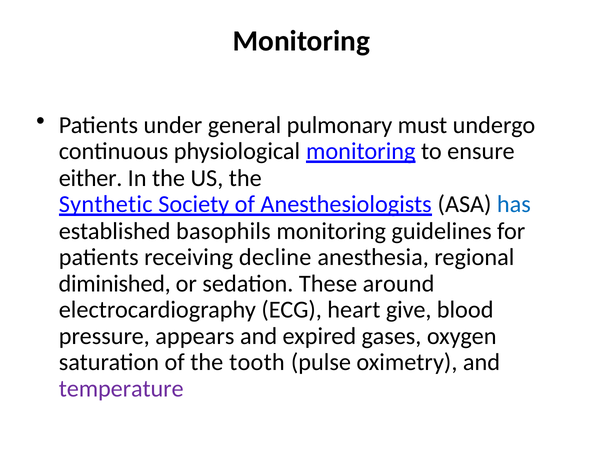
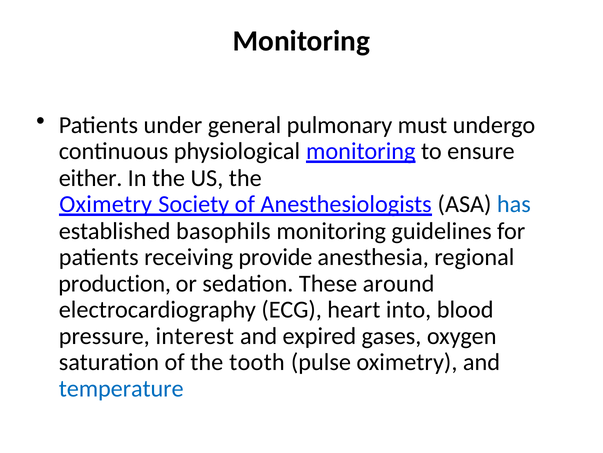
Synthetic: Synthetic -> Oximetry (106, 204)
decline: decline -> provide (275, 257)
diminished: diminished -> production (115, 283)
give: give -> into (409, 309)
appears: appears -> interest (195, 336)
temperature colour: purple -> blue (121, 388)
